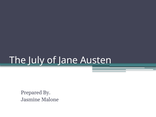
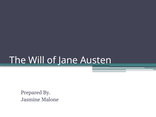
July: July -> Will (36, 60)
